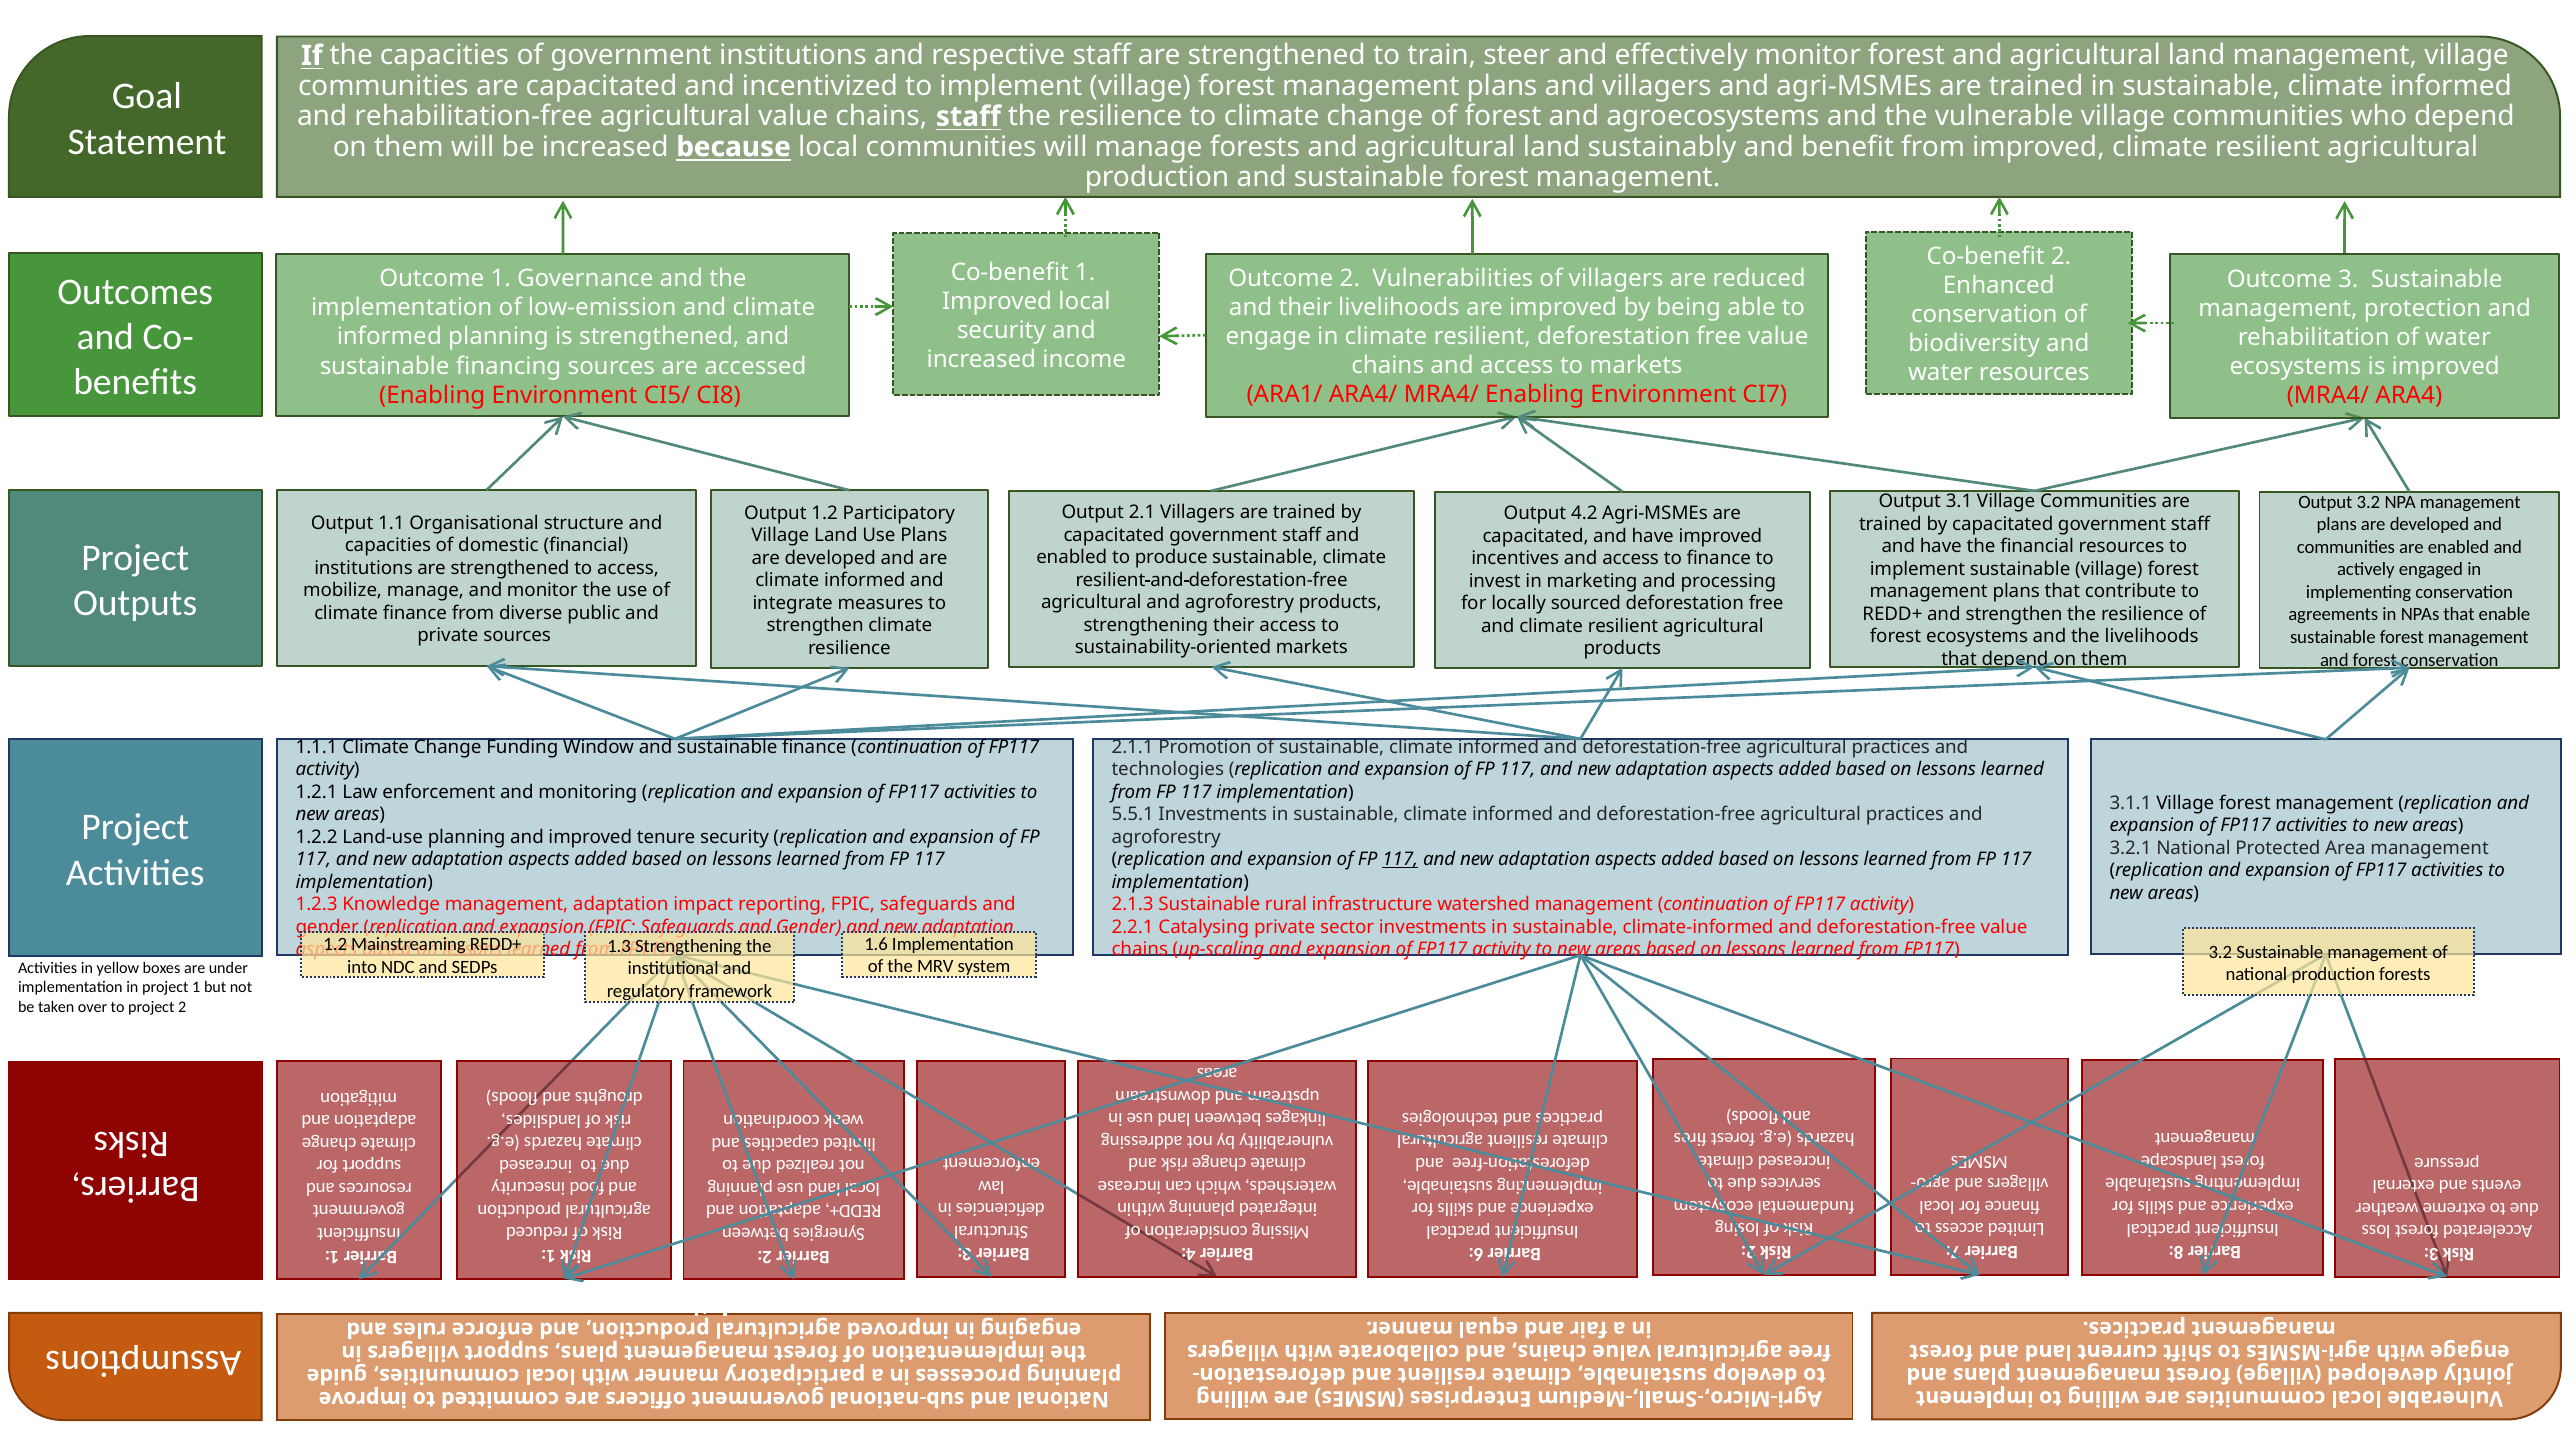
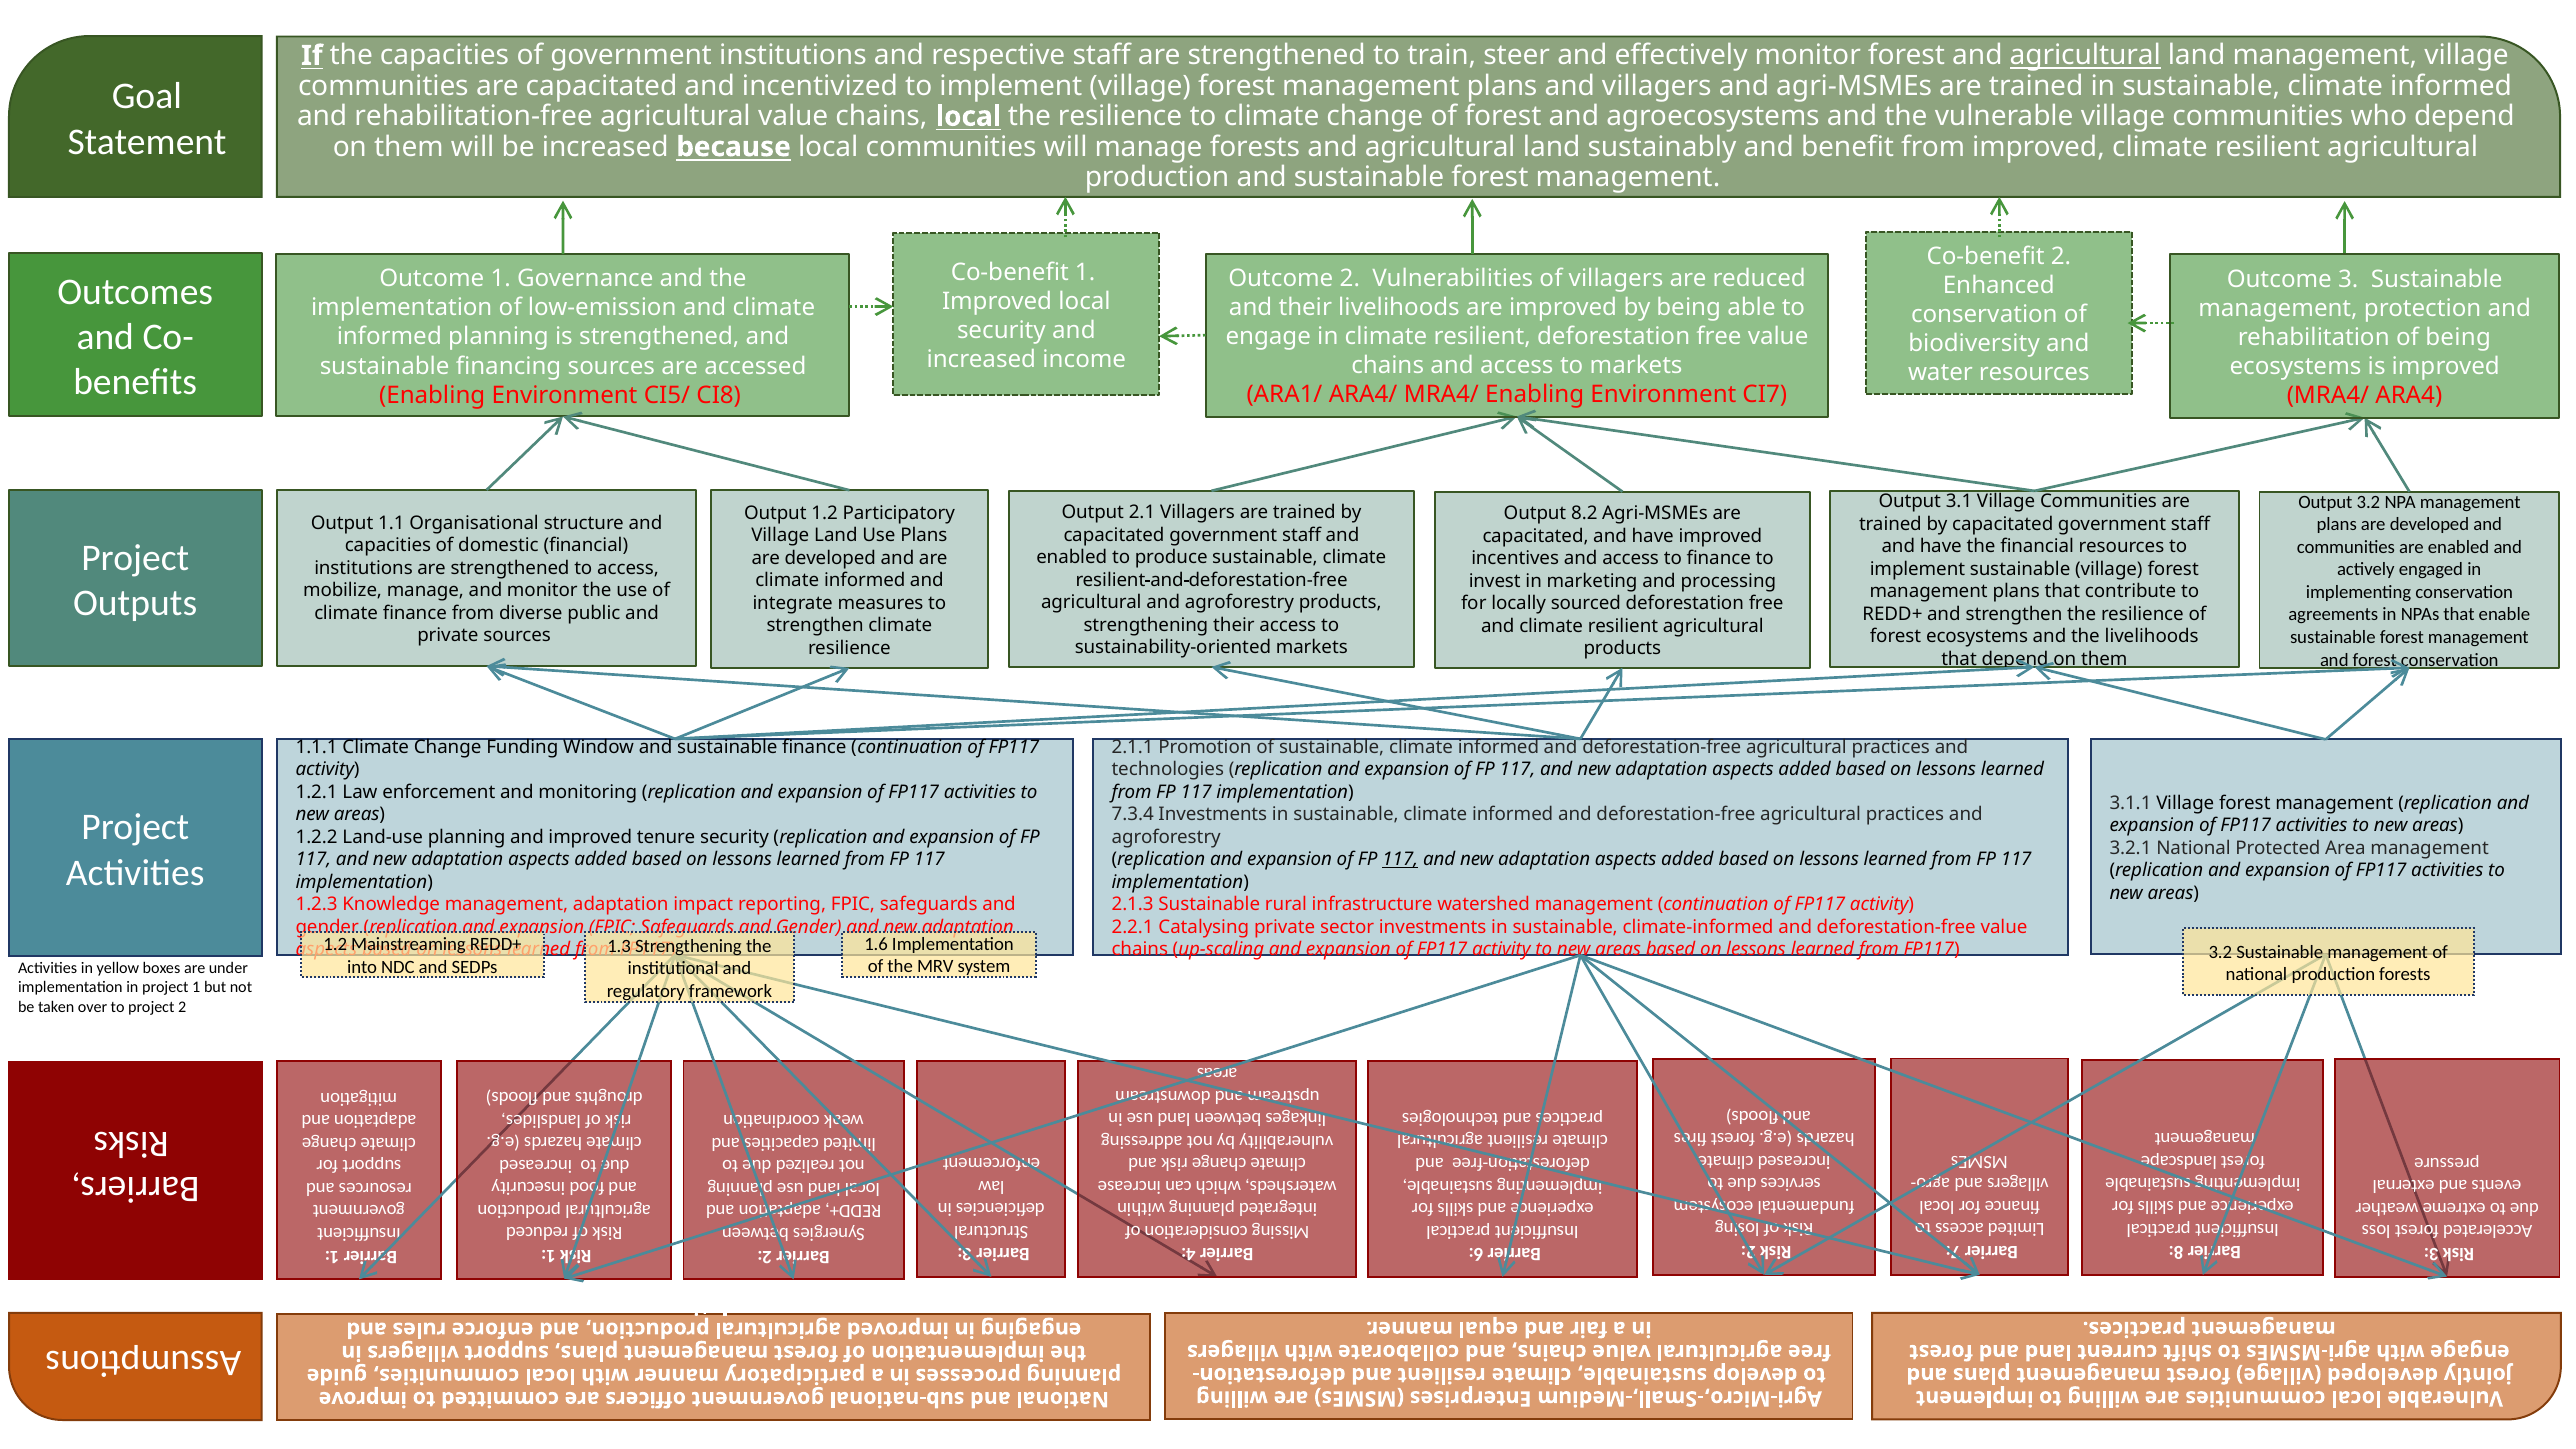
agricultural underline: none -> present (2085, 56)
chains staff: staff -> local (968, 117)
of water: water -> being (2458, 337)
4.2: 4.2 -> 8.2 (1584, 513)
5.5.1: 5.5.1 -> 7.3.4 (1133, 815)
